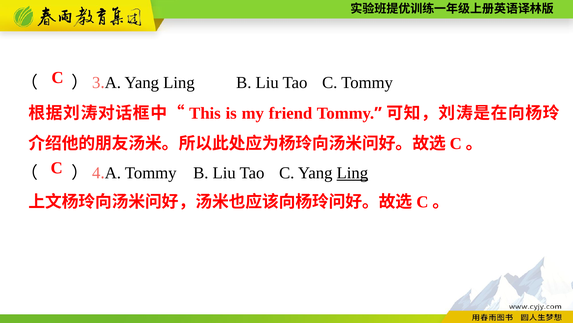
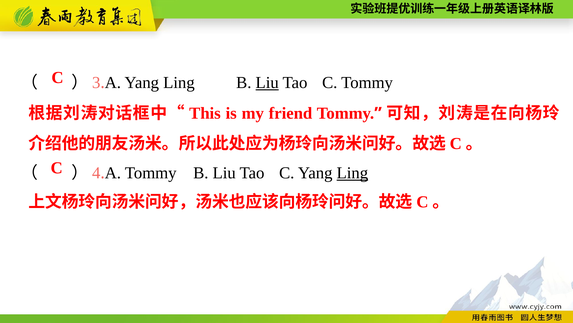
Liu underline: none -> present (267, 82)
